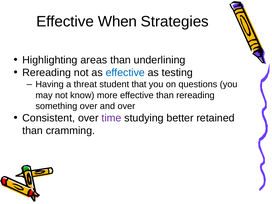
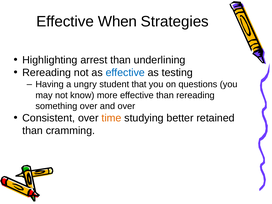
areas: areas -> arrest (94, 60)
threat: threat -> ungry (85, 84)
time colour: purple -> orange (111, 118)
